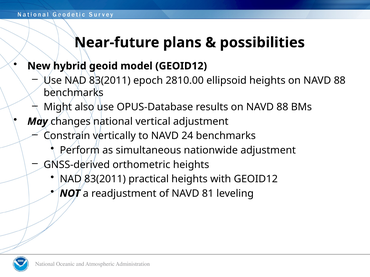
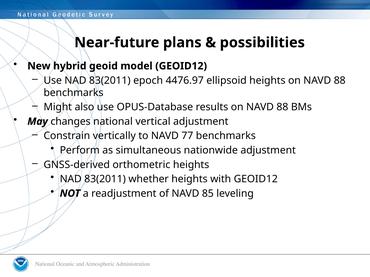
2810.00: 2810.00 -> 4476.97 (185, 81)
24: 24 -> 77 (187, 136)
practical: practical -> whether (149, 179)
81: 81 -> 85 (208, 194)
